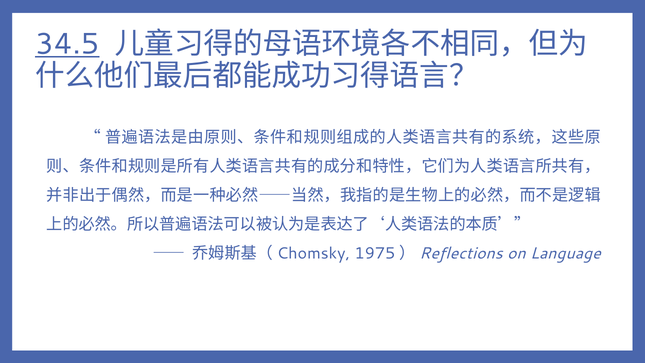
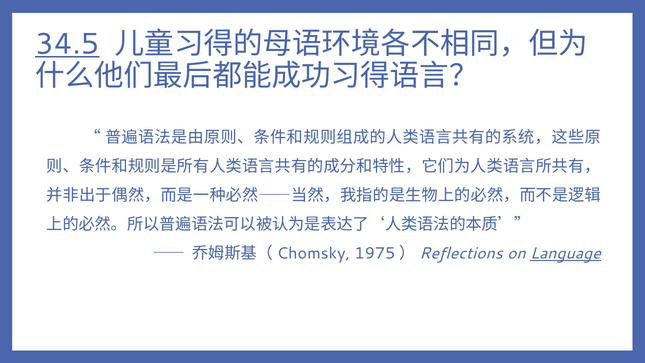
Language underline: none -> present (565, 253)
